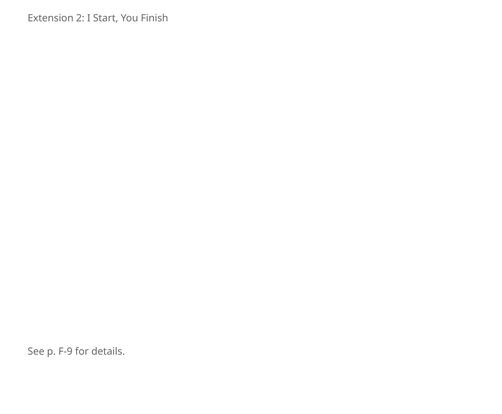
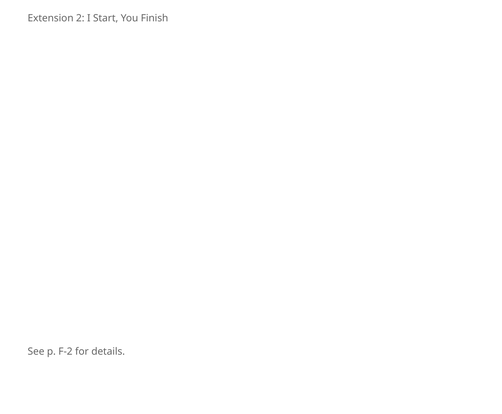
F-9: F-9 -> F-2 (65, 352)
